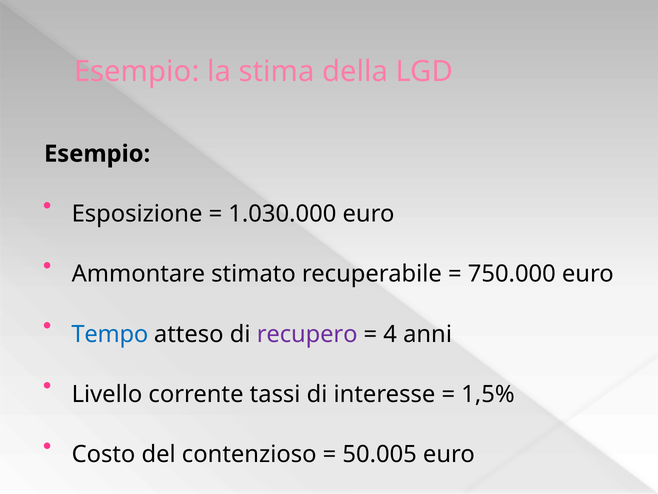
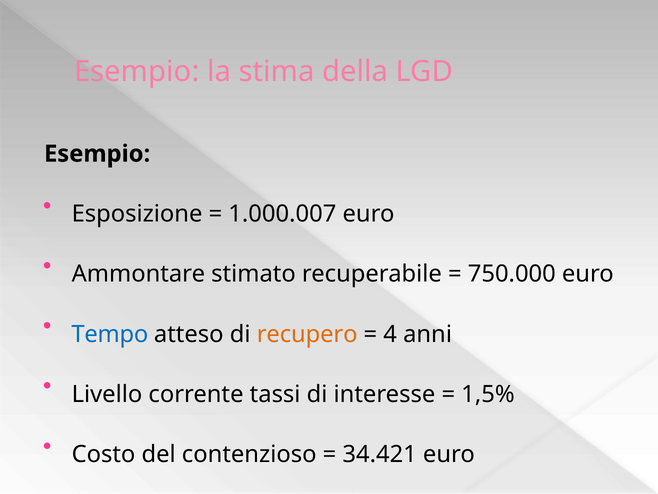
1.030.000: 1.030.000 -> 1.000.007 (282, 214)
recupero colour: purple -> orange (307, 334)
50.005: 50.005 -> 34.421 (380, 454)
